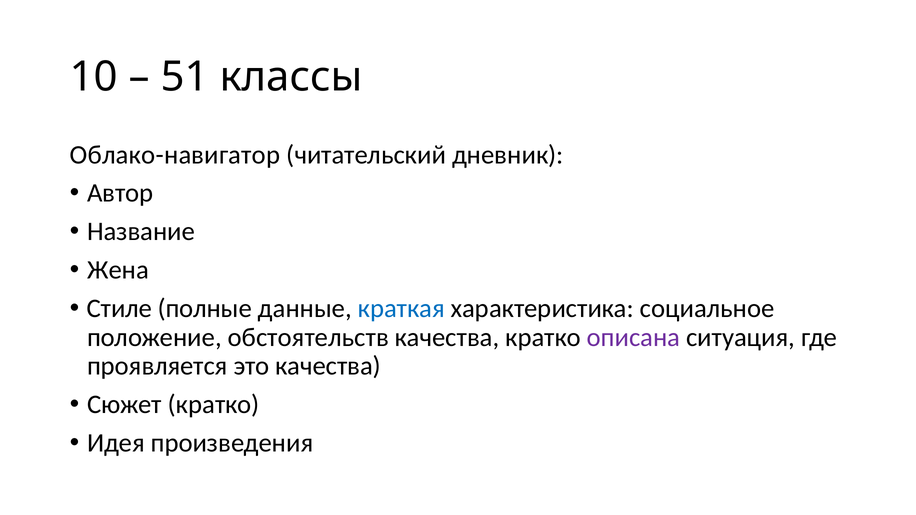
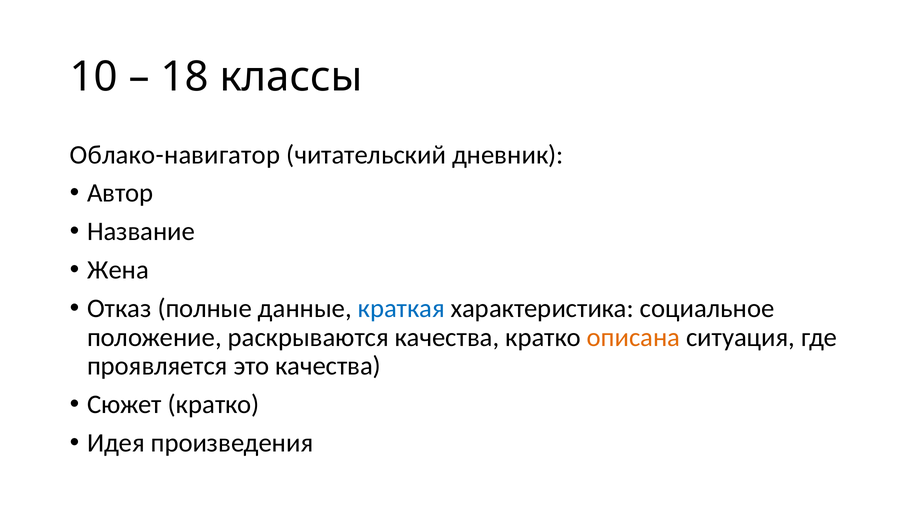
51: 51 -> 18 (185, 77)
Стиле: Стиле -> Отказ (119, 308)
обстоятельств: обстоятельств -> раскрываются (308, 337)
описана colour: purple -> orange (633, 337)
